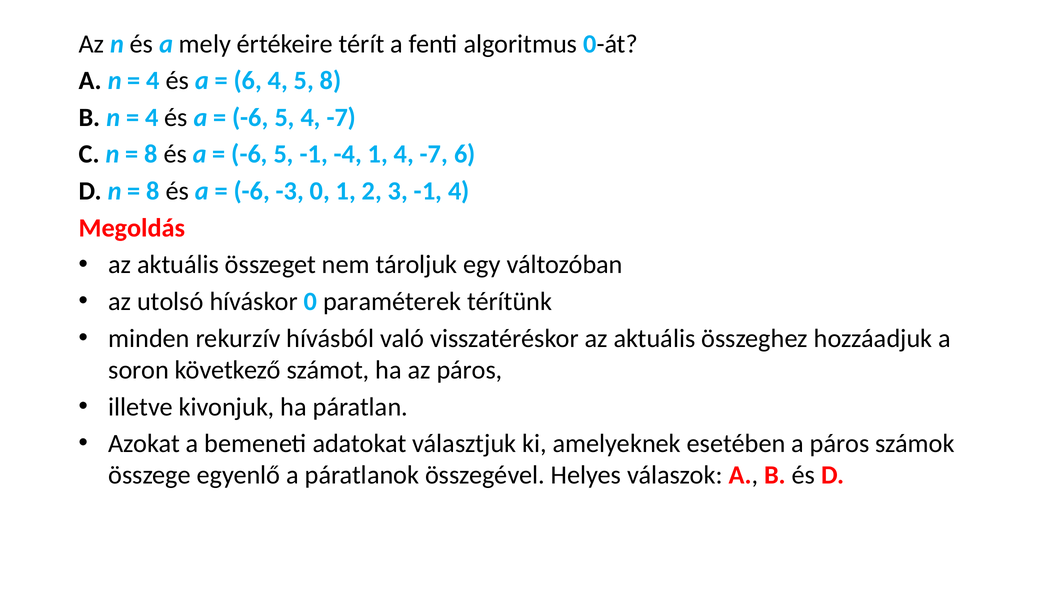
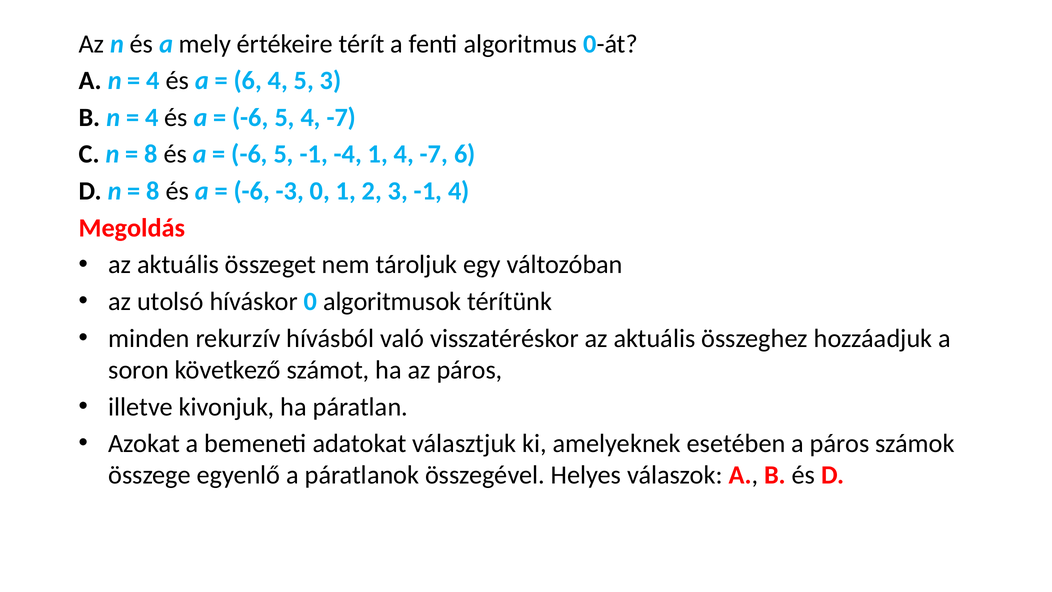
5 8: 8 -> 3 (331, 81)
paraméterek: paraméterek -> algoritmusok (392, 301)
